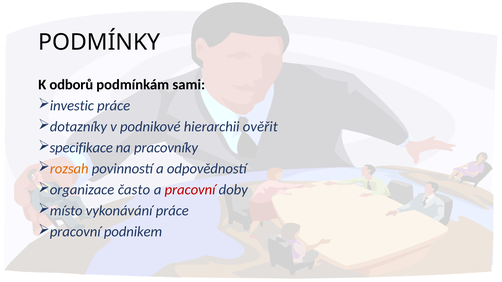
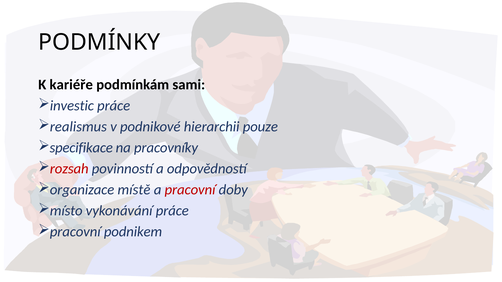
odborů: odborů -> kariéře (71, 85)
dotazníky: dotazníky -> realismus (78, 127)
ověřit: ověřit -> pouze (260, 127)
rozsah colour: orange -> red (69, 169)
často: často -> místě (134, 190)
